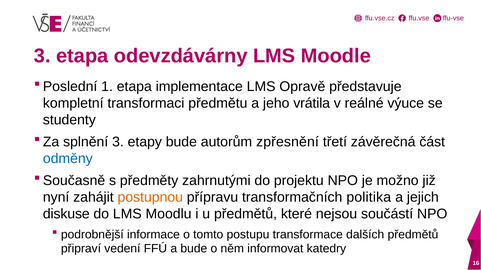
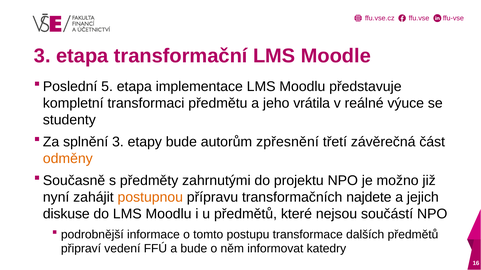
odevzdávárny: odevzdávárny -> transformační (181, 56)
1: 1 -> 5 (107, 87)
implementace LMS Opravě: Opravě -> Moodlu (302, 87)
odměny colour: blue -> orange (68, 159)
politika: politika -> najdete (369, 198)
